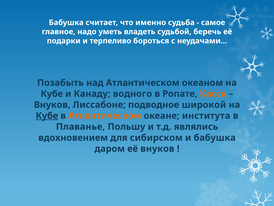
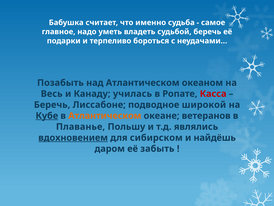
Кубе: Кубе -> Весь (52, 94)
водного: водного -> училась (132, 94)
Касса colour: orange -> red (213, 94)
Внуков: Внуков -> Беречь (52, 105)
института: института -> ветеранов (206, 115)
вдохновением underline: none -> present (73, 137)
и бабушка: бабушка -> найдёшь (215, 137)
её внуков: внуков -> забыть (157, 148)
